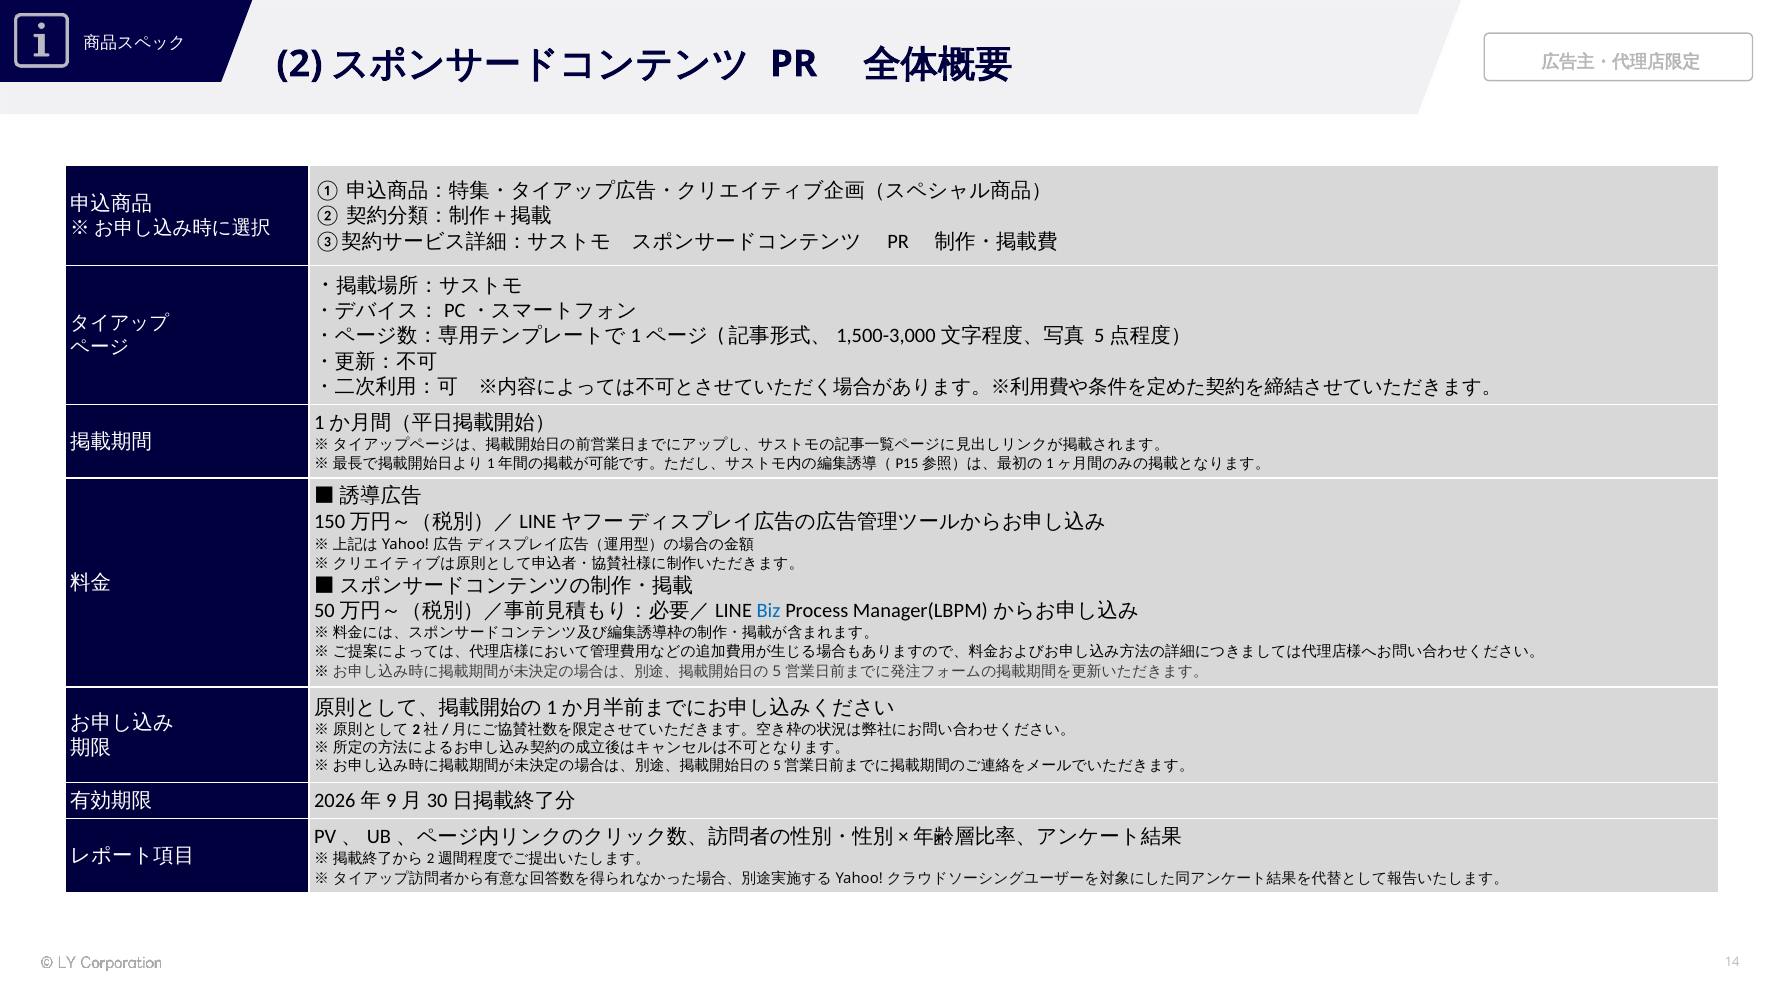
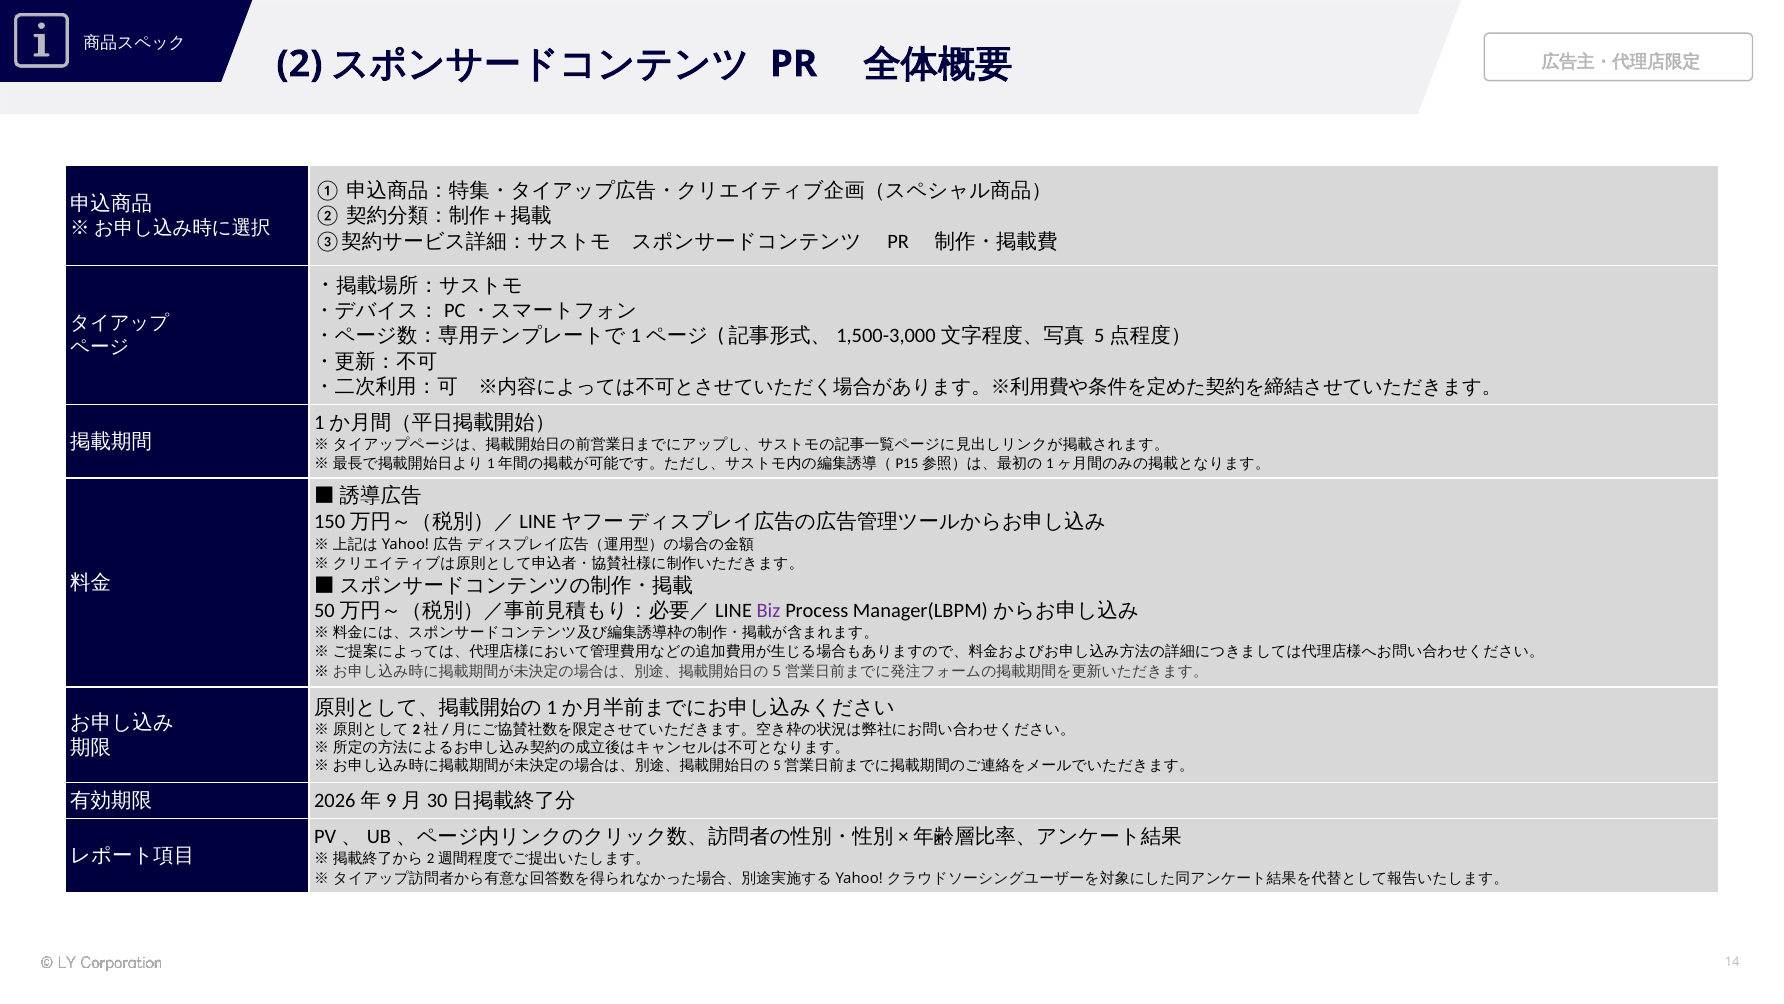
Biz colour: blue -> purple (769, 610)
